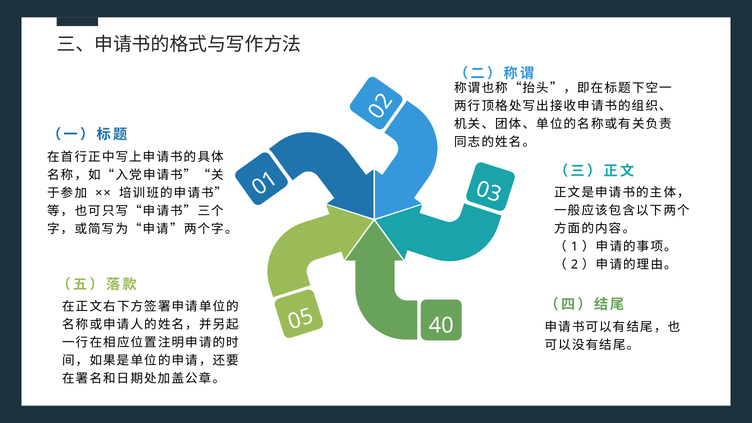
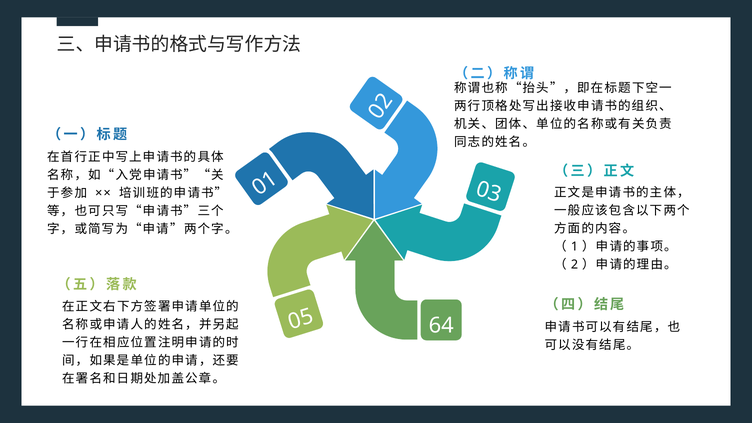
40: 40 -> 64 (441, 325)
